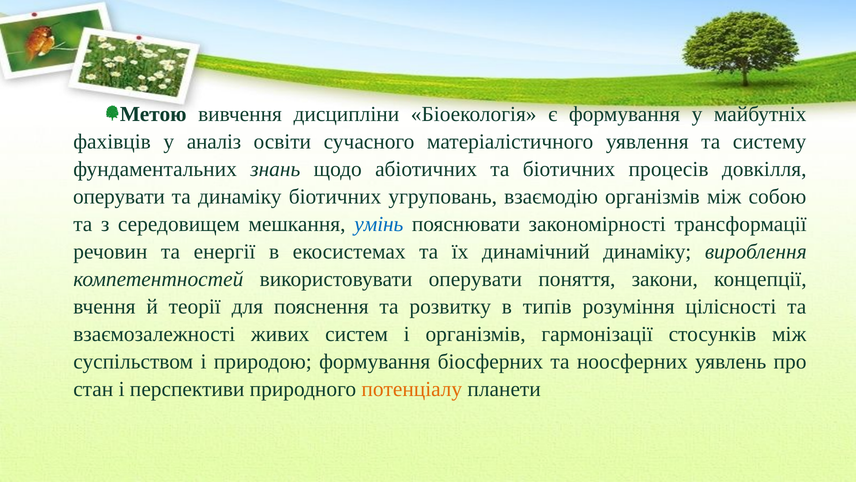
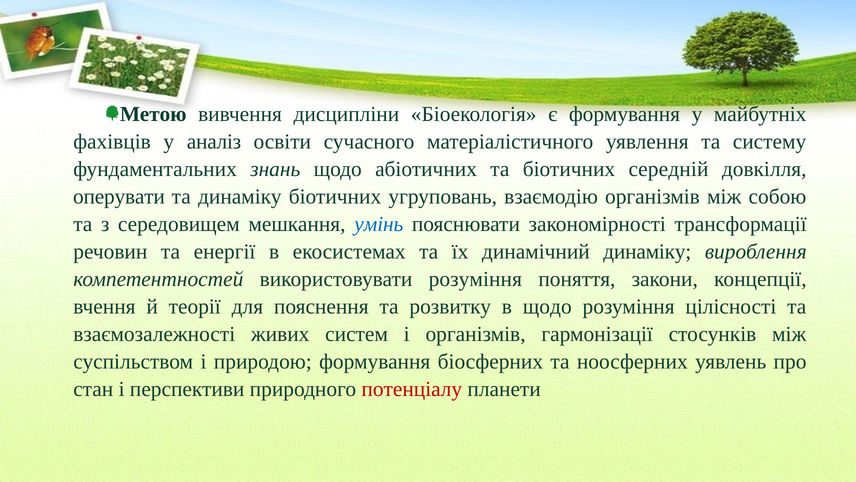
процесів: процесів -> середній (669, 169)
використовувати оперувати: оперувати -> розуміння (475, 279)
в типів: типів -> щодо (547, 306)
потенціалу colour: orange -> red (412, 389)
